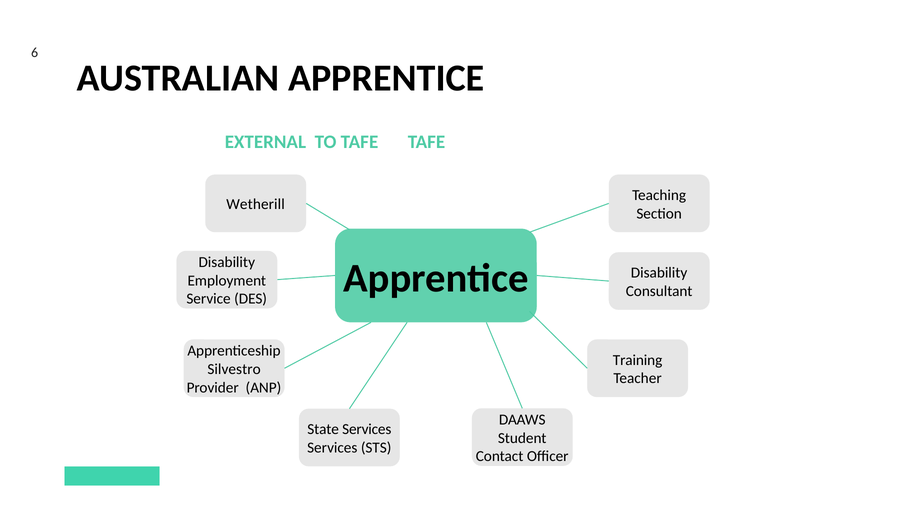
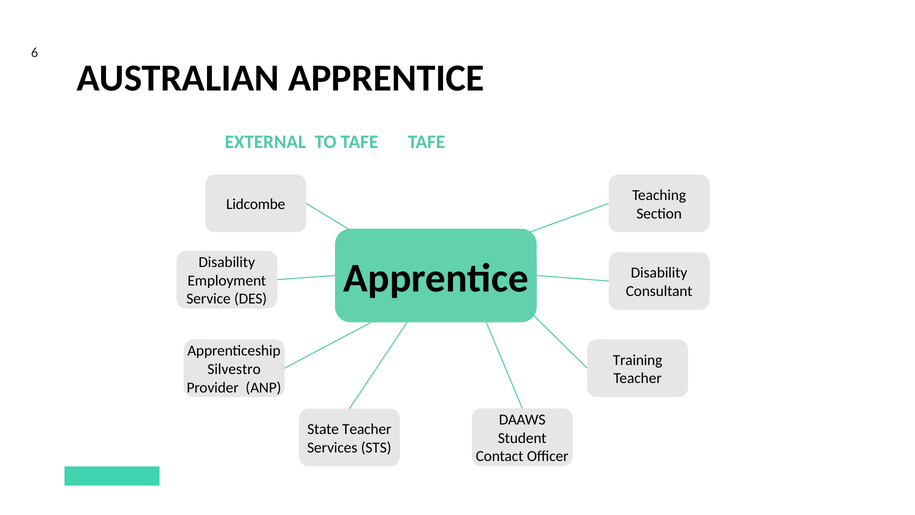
Wetherill: Wetherill -> Lidcombe (256, 204)
State Services: Services -> Teacher (367, 429)
